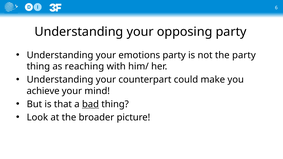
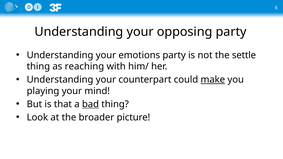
the party: party -> settle (244, 55)
make underline: none -> present (213, 80)
achieve: achieve -> playing (43, 91)
